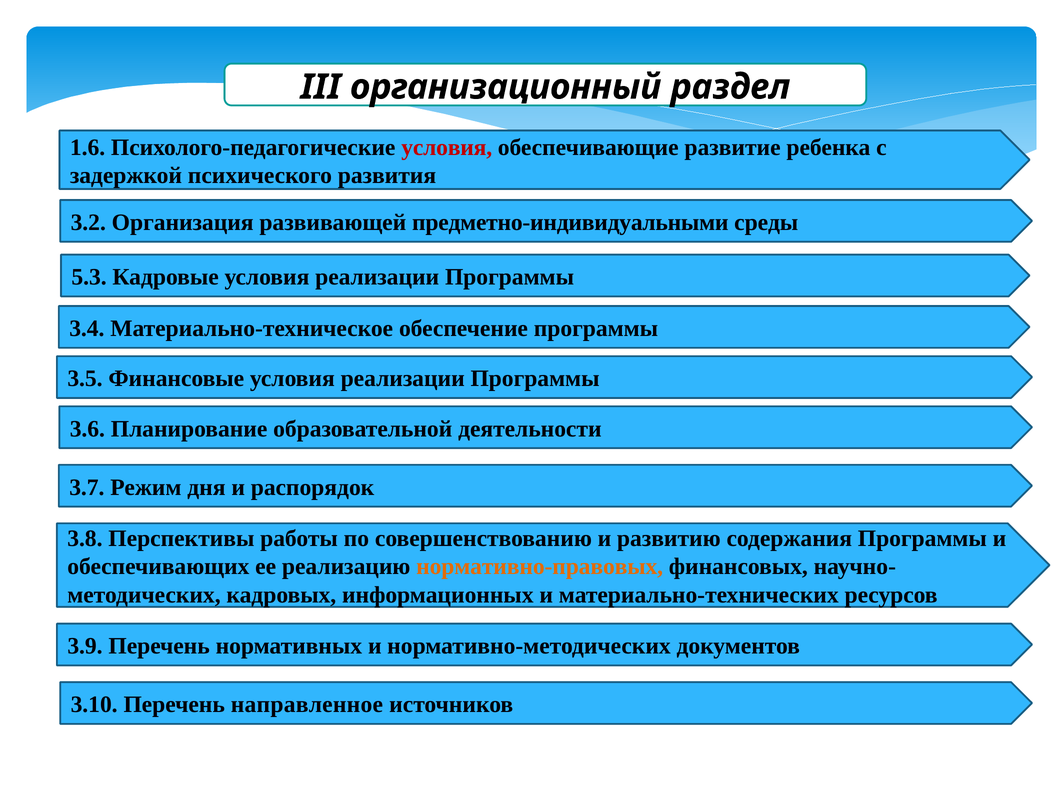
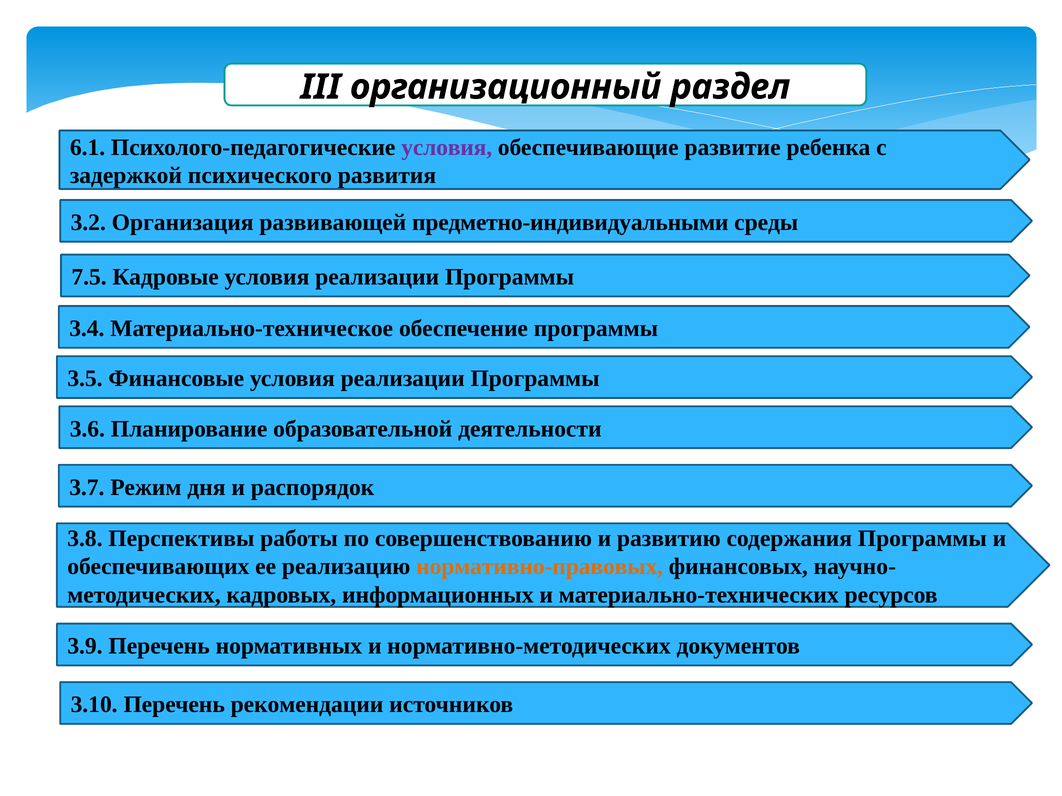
1.6: 1.6 -> 6.1 (88, 147)
условия colour: red -> purple (447, 147)
5.3: 5.3 -> 7.5 (89, 277)
направленное: направленное -> рекомендации (307, 705)
